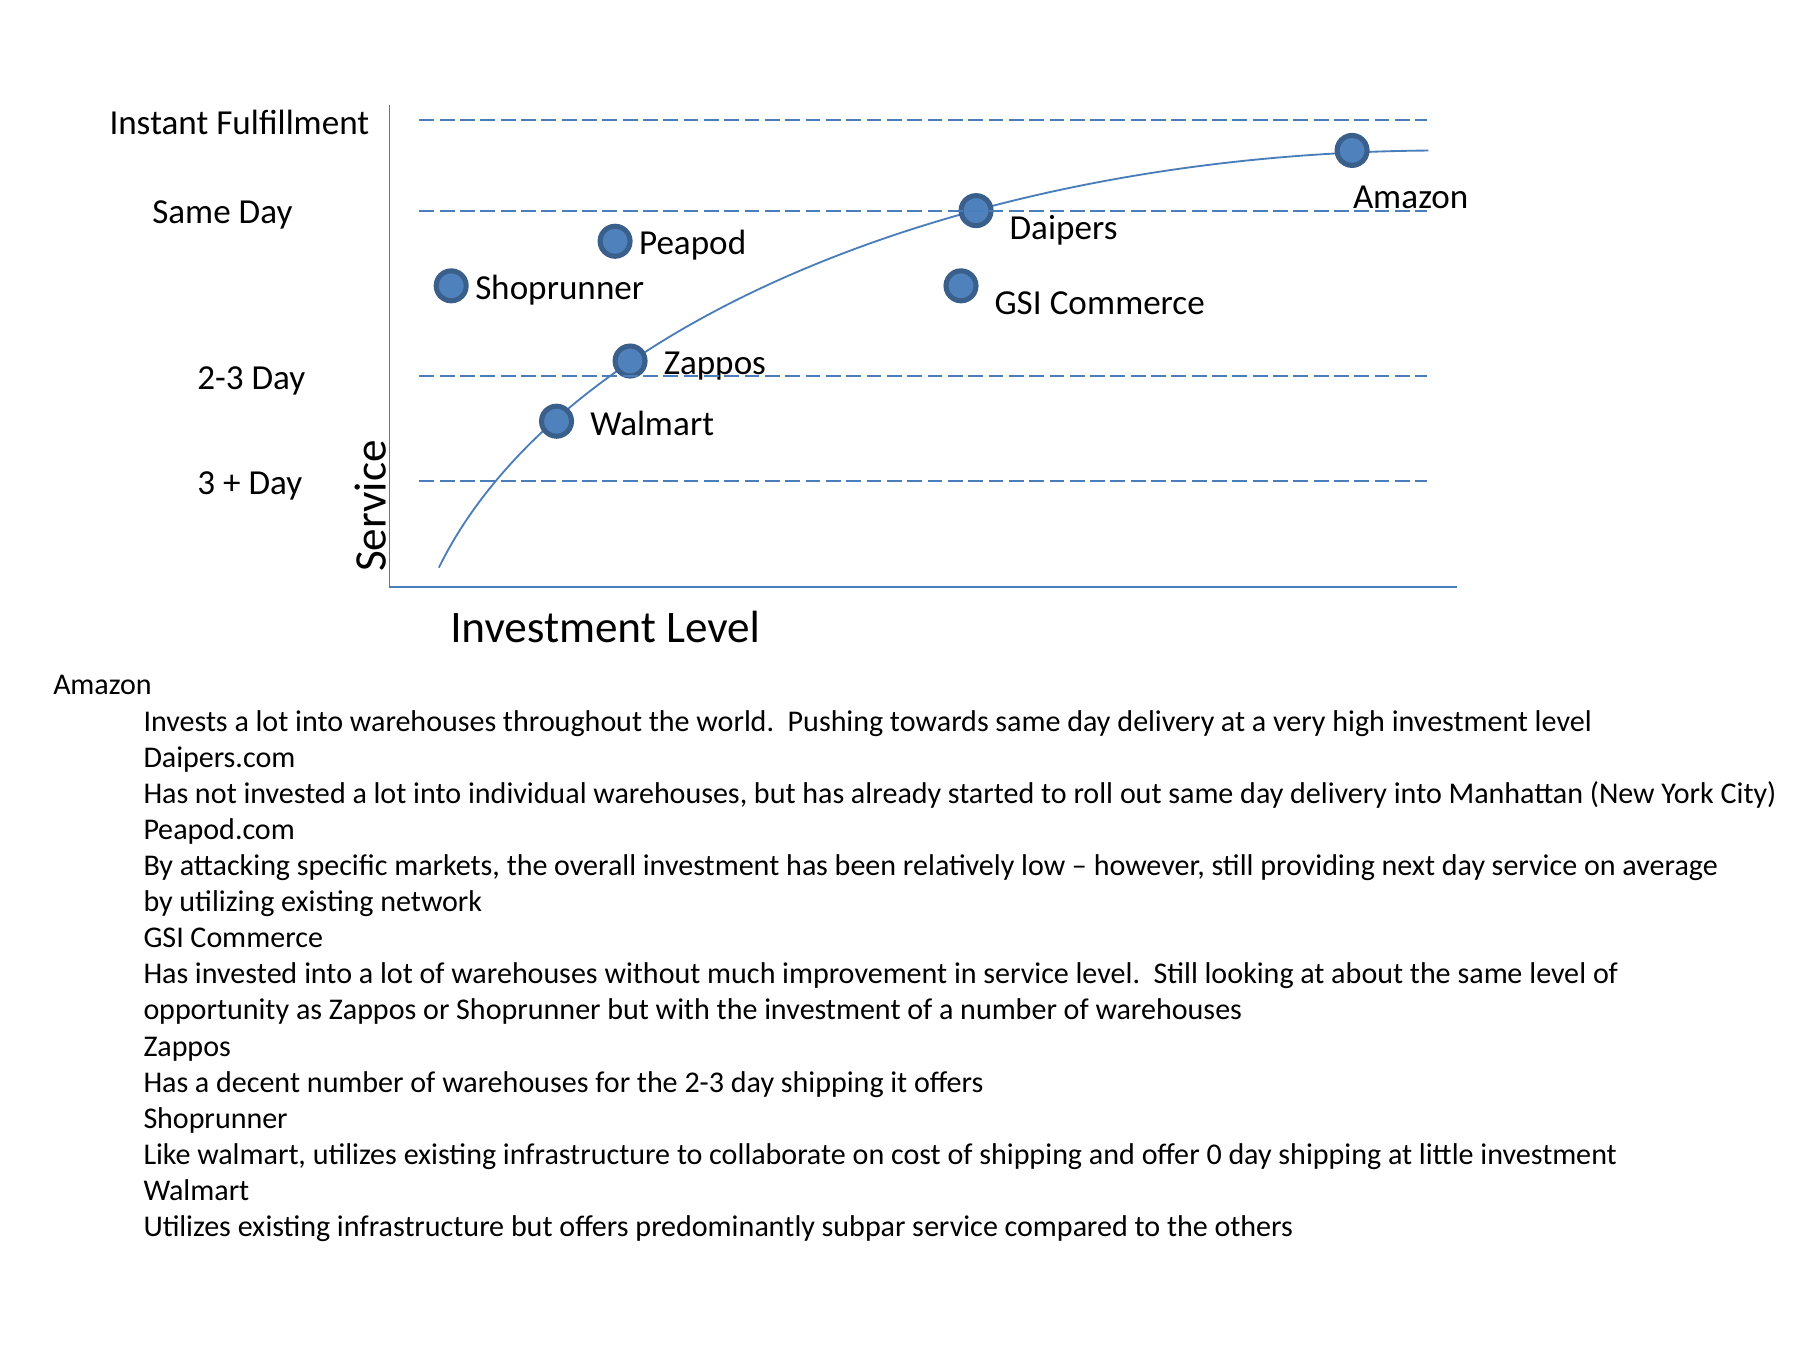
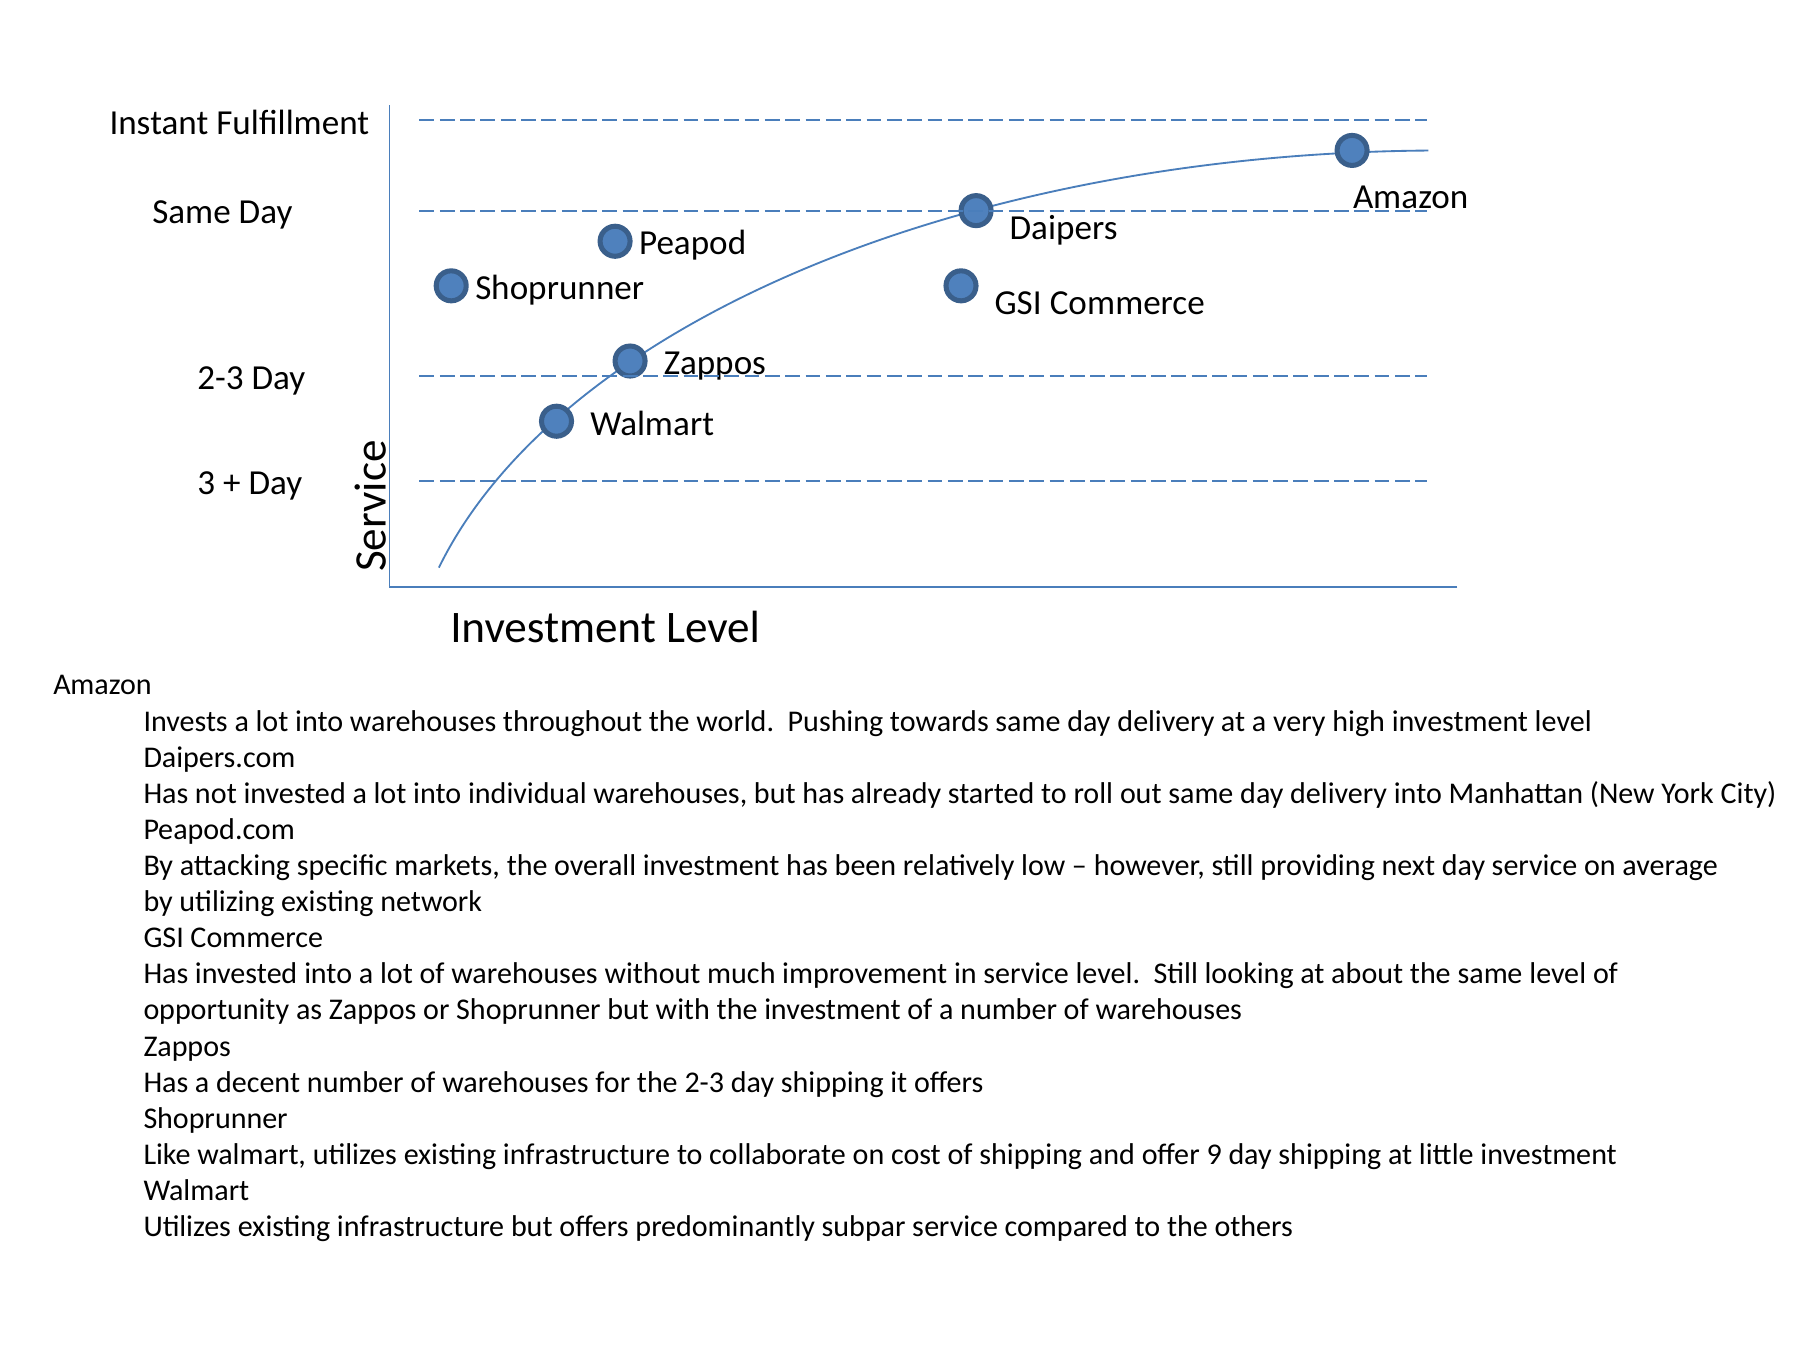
0: 0 -> 9 (1214, 1154)
